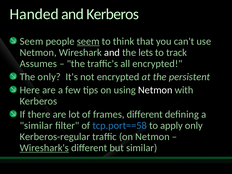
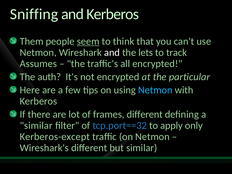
Handed: Handed -> Sniffing (34, 14)
Seem: Seem -> Them (32, 41)
The only: only -> auth (49, 77)
persistent: persistent -> particular (189, 77)
Netmon colour: white -> light blue (155, 90)
tcp.port==58: tcp.port==58 -> tcp.port==32 (120, 126)
Kerberos-regular: Kerberos-regular -> Kerberos-except (55, 137)
Wireshark's underline: present -> none (44, 148)
